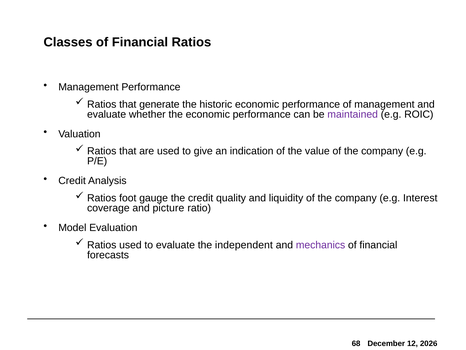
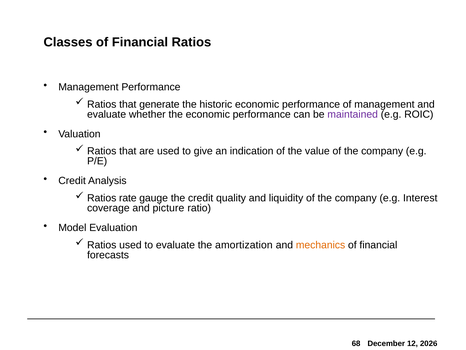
foot: foot -> rate (128, 198)
independent: independent -> amortization (244, 245)
mechanics colour: purple -> orange (321, 245)
